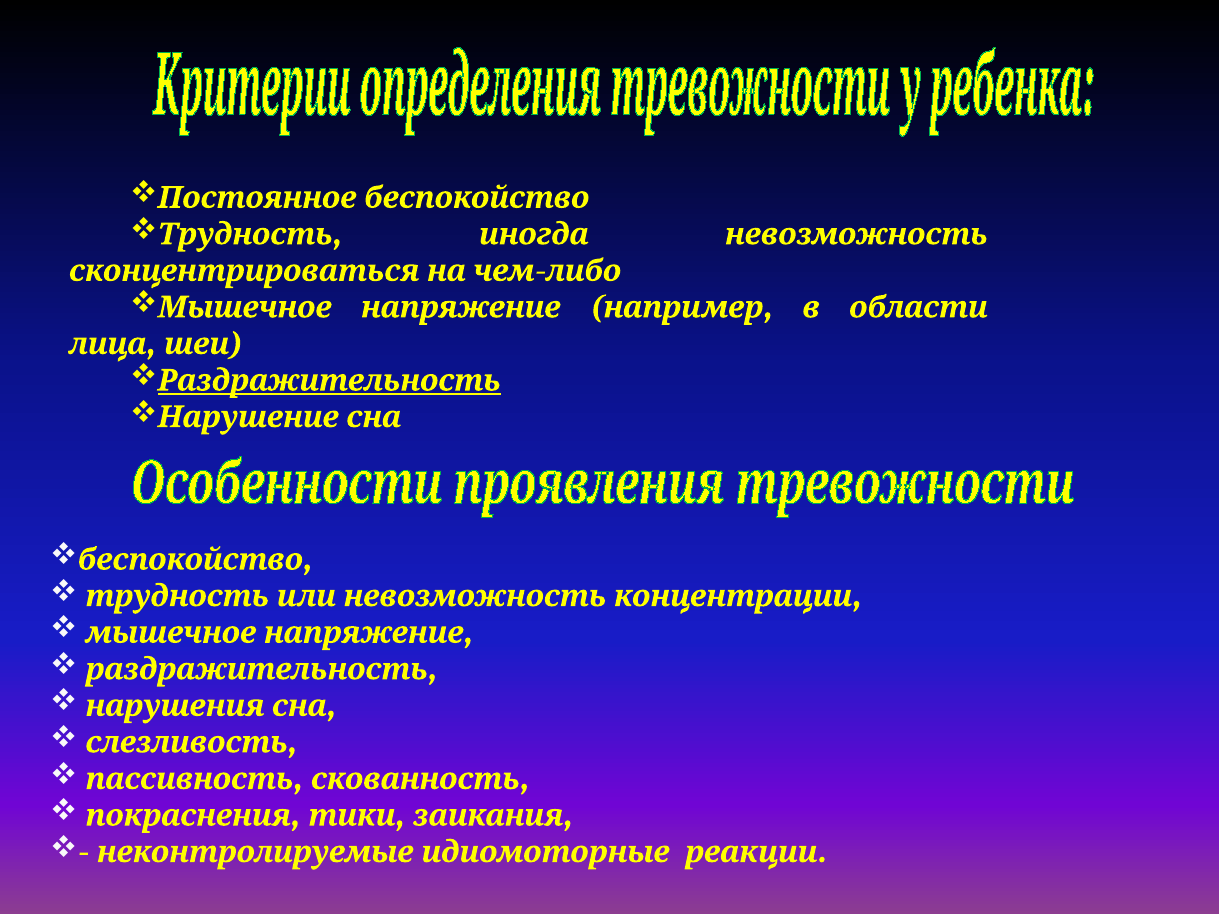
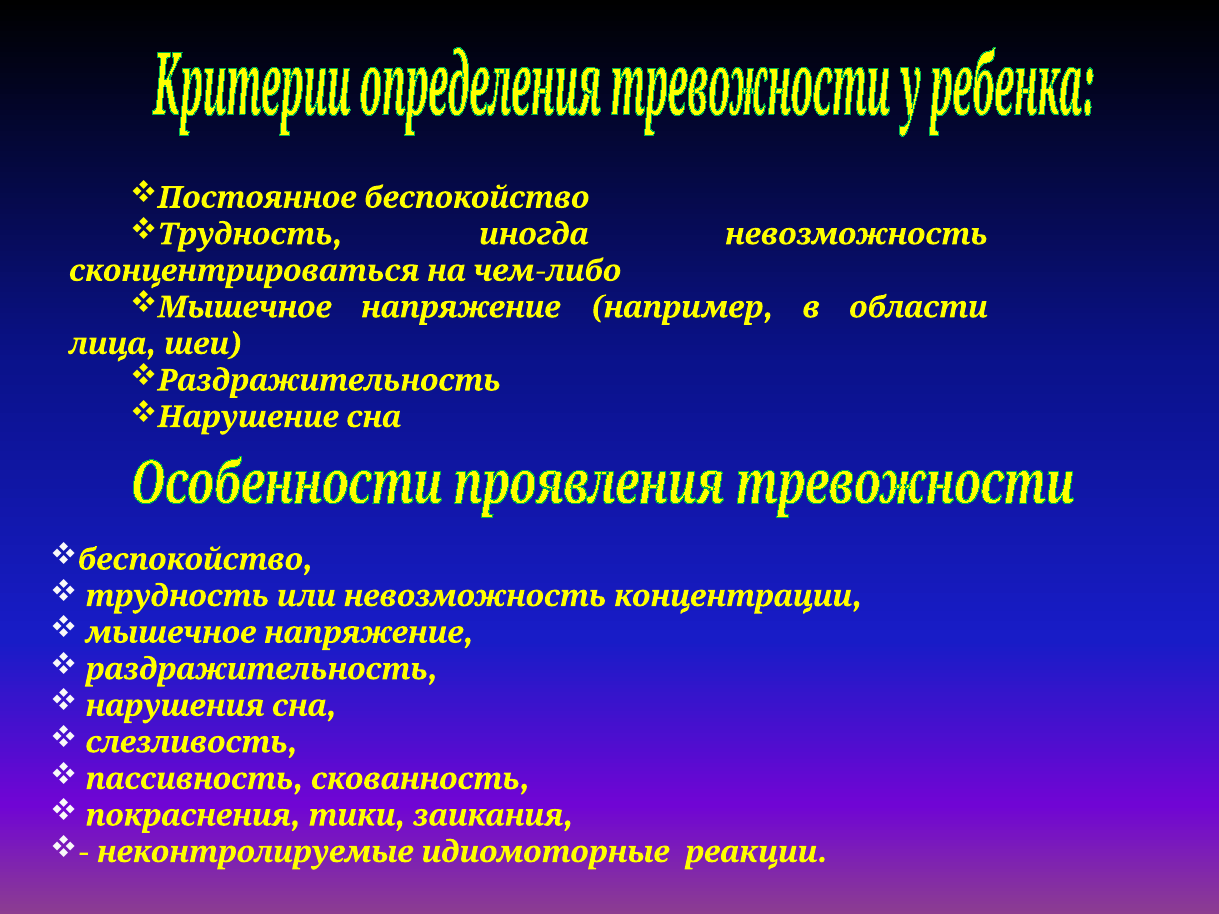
Раздражительность underline: present -> none (329, 381)
